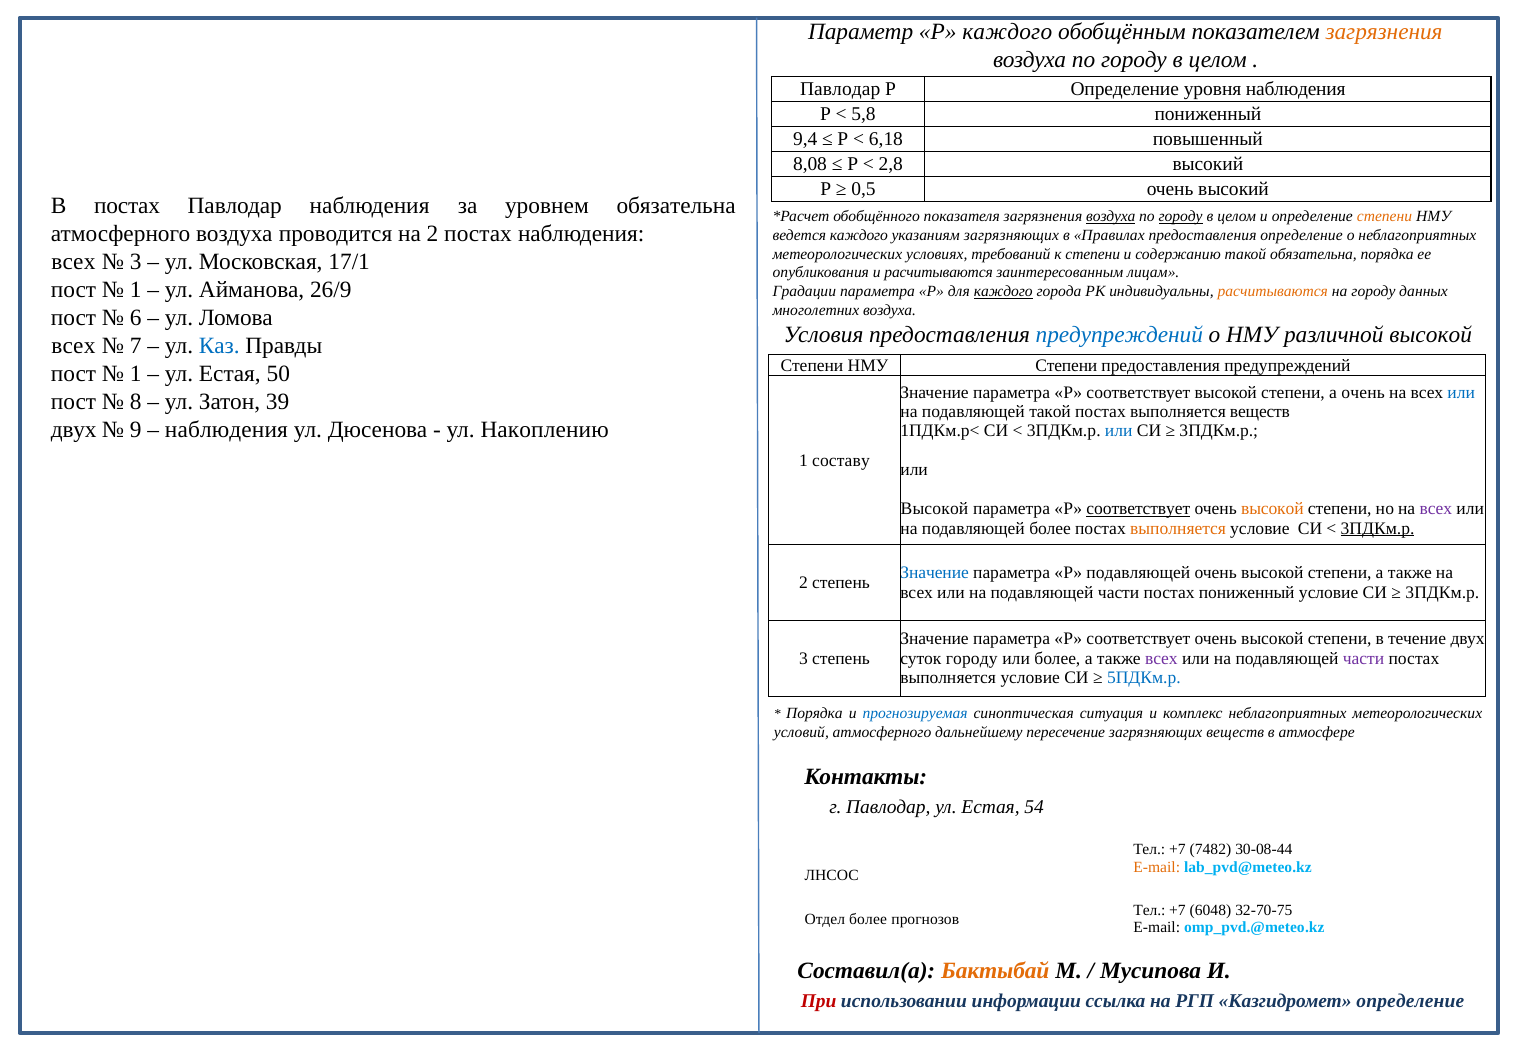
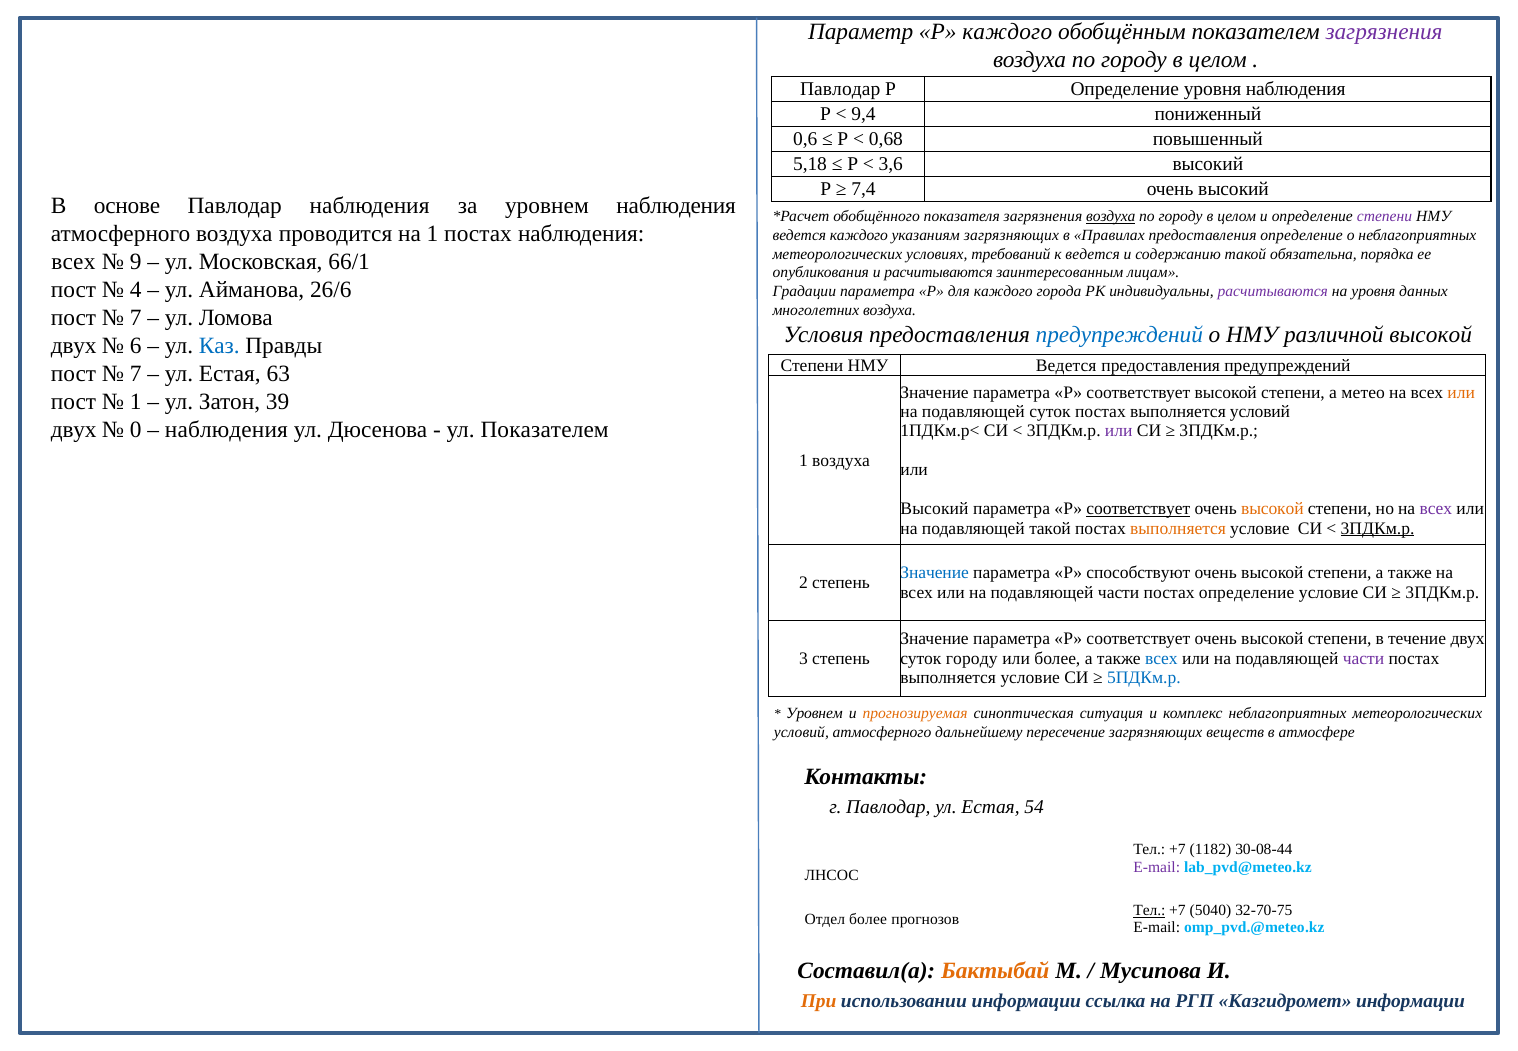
загрязнения colour: orange -> purple (1384, 32)
5,8: 5,8 -> 9,4 (864, 114)
9,4: 9,4 -> 0,6 (805, 139)
6,18: 6,18 -> 0,68 (886, 139)
8,08: 8,08 -> 5,18 (810, 164)
2,8: 2,8 -> 3,6 (891, 164)
0,5: 0,5 -> 7,4 (864, 189)
В постах: постах -> основе (127, 206)
уровнем обязательна: обязательна -> наблюдения (676, 206)
городу underline: present -> none (1181, 217)
степени colour: orange -> purple (1385, 217)
на 2: 2 -> 1 (433, 234)
к степени: степени -> ведется (1093, 254)
3: 3 -> 9 (136, 262)
17/1: 17/1 -> 66/1 (349, 262)
1: 1 -> 4 (136, 290)
26/9: 26/9 -> 26/6 (331, 290)
каждого underline: present -> none (1003, 291)
расчитываются colour: orange -> purple (1273, 291)
на городу: городу -> уровня (1373, 291)
6: 6 -> 7 (136, 318)
всех: всех -> двух (74, 346)
7: 7 -> 6 (136, 346)
Степени: Степени -> Ведется (1066, 365)
1: 1 -> 7 (136, 374)
50: 50 -> 63 (278, 374)
а очень: очень -> метео (1363, 392)
или colour: blue -> orange (1461, 392)
8: 8 -> 1 (136, 402)
подавляющей такой: такой -> суток (1050, 412)
выполняется веществ: веществ -> условий (1260, 412)
9: 9 -> 0 (136, 430)
ул Накоплению: Накоплению -> Показателем (545, 430)
или colour: blue -> purple (1119, 431)
1 составу: составу -> воздуха (841, 460)
Высокой: Высокой -> Высокий (935, 509)
подавляющей более: более -> такой (1050, 528)
Р подавляющей: подавляющей -> способствуют (1138, 573)
постах пониженный: пониженный -> определение (1247, 592)
всех colour: purple -> blue (1161, 658)
Порядка: Порядка -> Уровнем (814, 713)
прогнозируемая colour: blue -> orange (915, 713)
7482: 7482 -> 1182 (1210, 850)
E-mail colour: orange -> purple (1157, 867)
Тел underline: none -> present (1149, 910)
6048: 6048 -> 5040 (1210, 910)
При colour: red -> orange (819, 1001)
Казгидромет определение: определение -> информации (1411, 1001)
